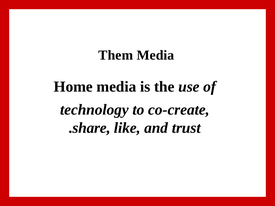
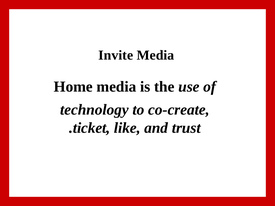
Them: Them -> Invite (116, 55)
share: share -> ticket (91, 128)
